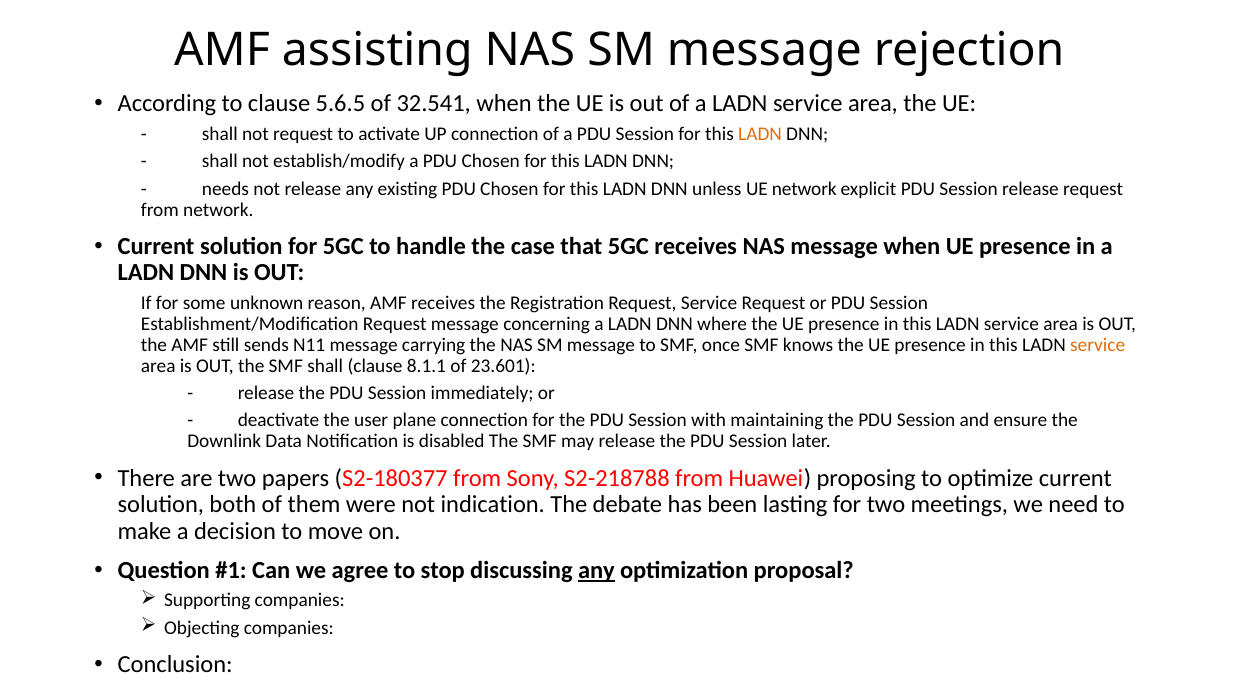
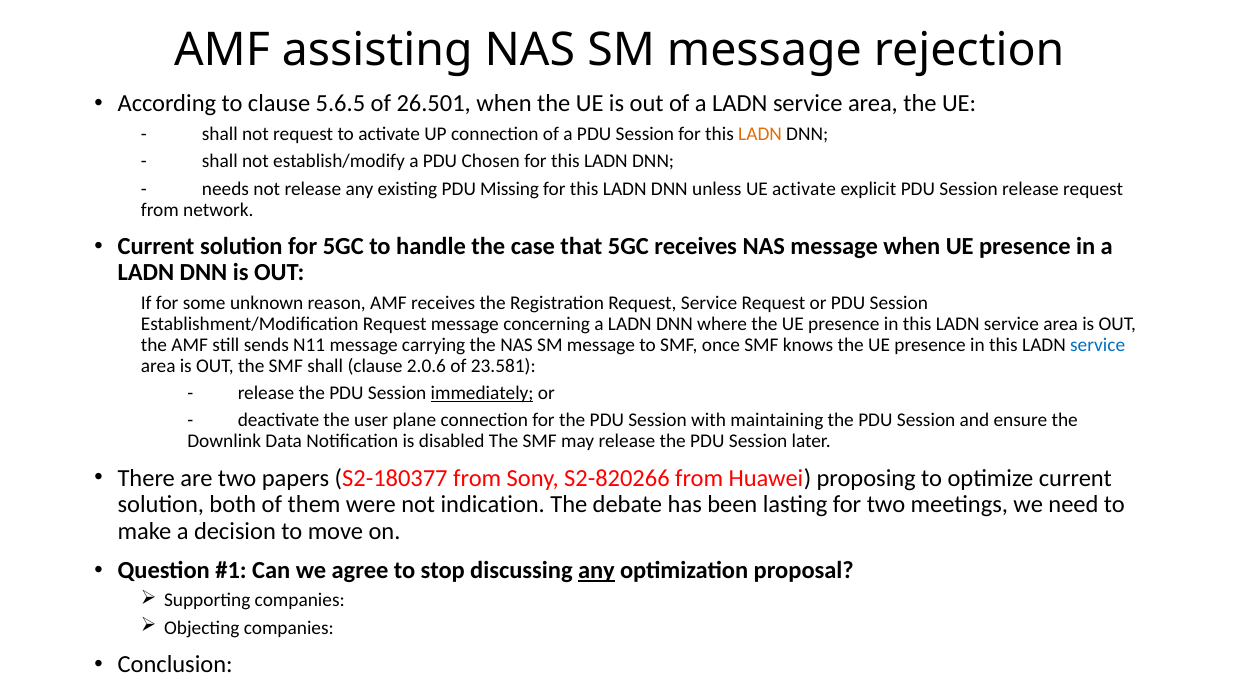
32.541: 32.541 -> 26.501 (434, 104)
existing PDU Chosen: Chosen -> Missing (510, 189)
UE network: network -> activate (804, 189)
service colour: orange -> blue (1098, 345)
8.1.1: 8.1.1 -> 2.0.6 (426, 366)
23.601: 23.601 -> 23.581 (503, 366)
immediately underline: none -> present (482, 393)
S2-218788: S2-218788 -> S2-820266 (617, 478)
